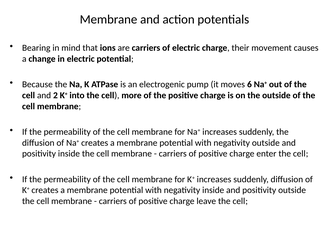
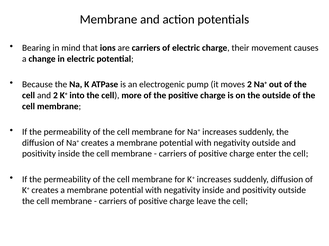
moves 6: 6 -> 2 (249, 85)
